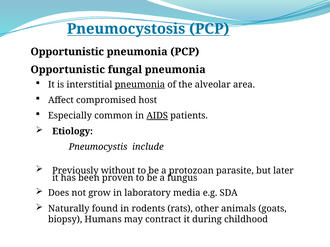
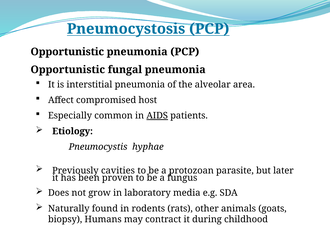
pneumonia underline: present -> none (140, 85)
include: include -> hyphae (148, 147)
without: without -> cavities (118, 171)
